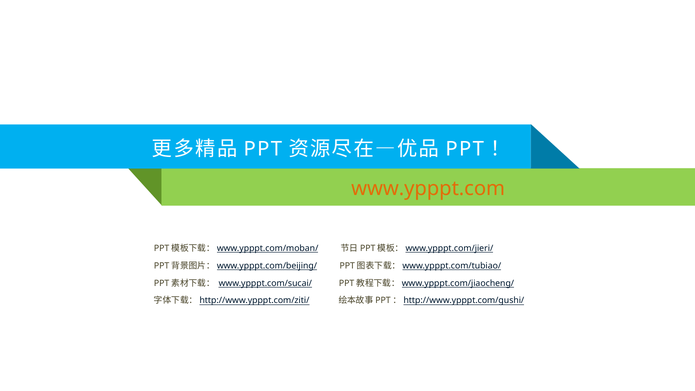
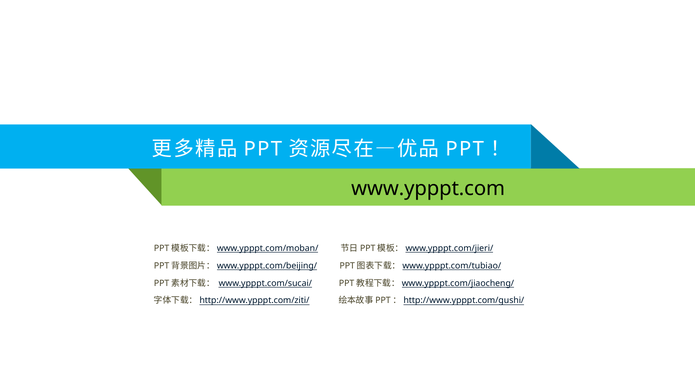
www.ypppt.com colour: orange -> black (428, 188)
